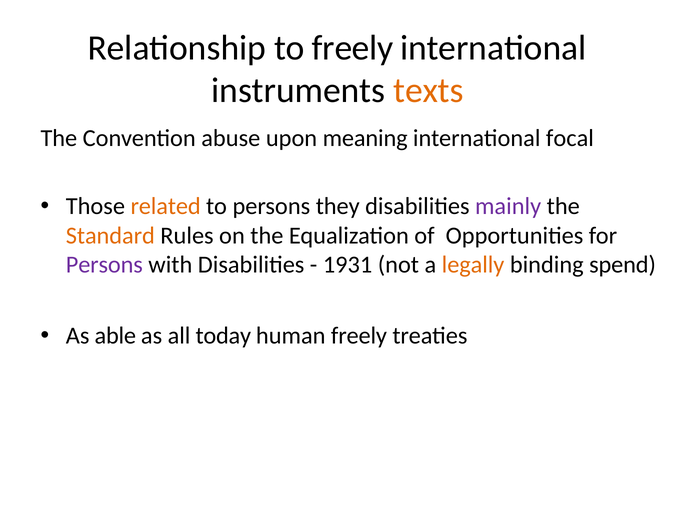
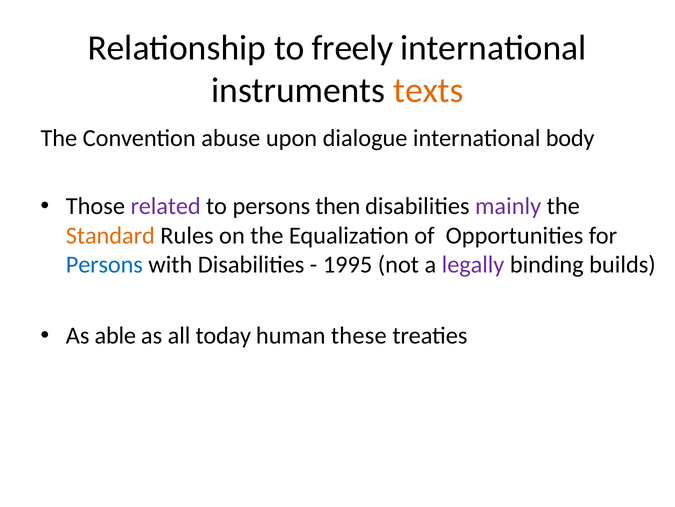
meaning: meaning -> dialogue (365, 138)
focal: focal -> body (570, 138)
related colour: orange -> purple (166, 206)
they: they -> then (338, 206)
Persons colour: purple -> blue (104, 264)
1931: 1931 -> 1995 (348, 264)
legally colour: orange -> purple (473, 264)
spend: spend -> builds (622, 264)
human freely: freely -> these (359, 335)
